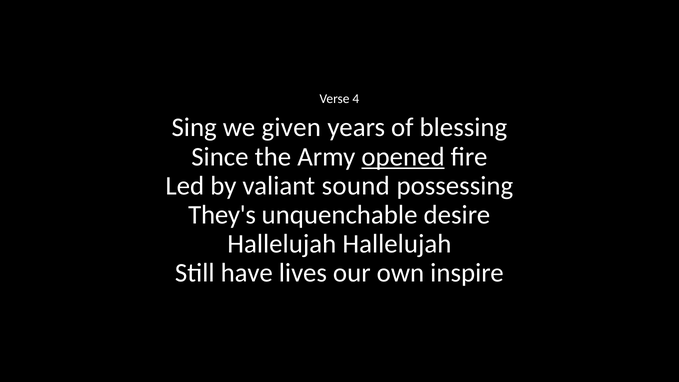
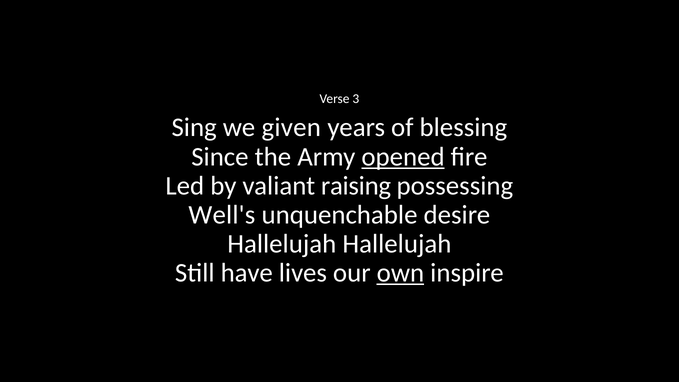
4: 4 -> 3 (356, 99)
sound: sound -> raising (356, 186)
They's: They's -> Well's (222, 215)
own underline: none -> present (400, 273)
